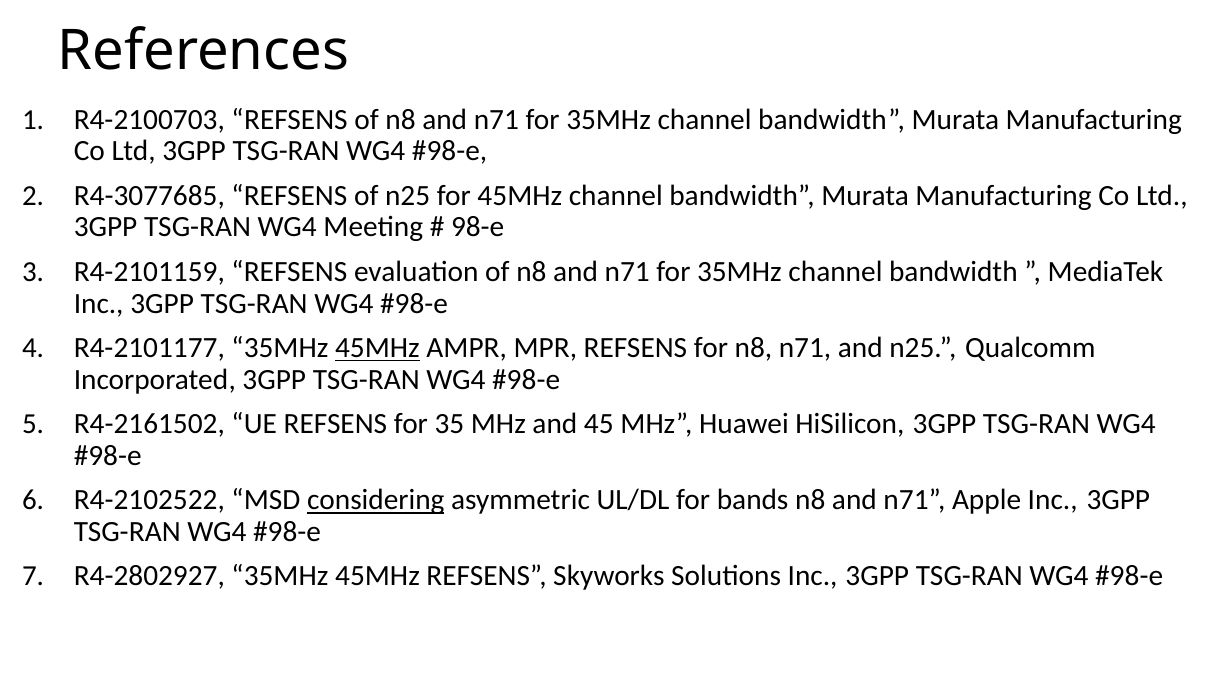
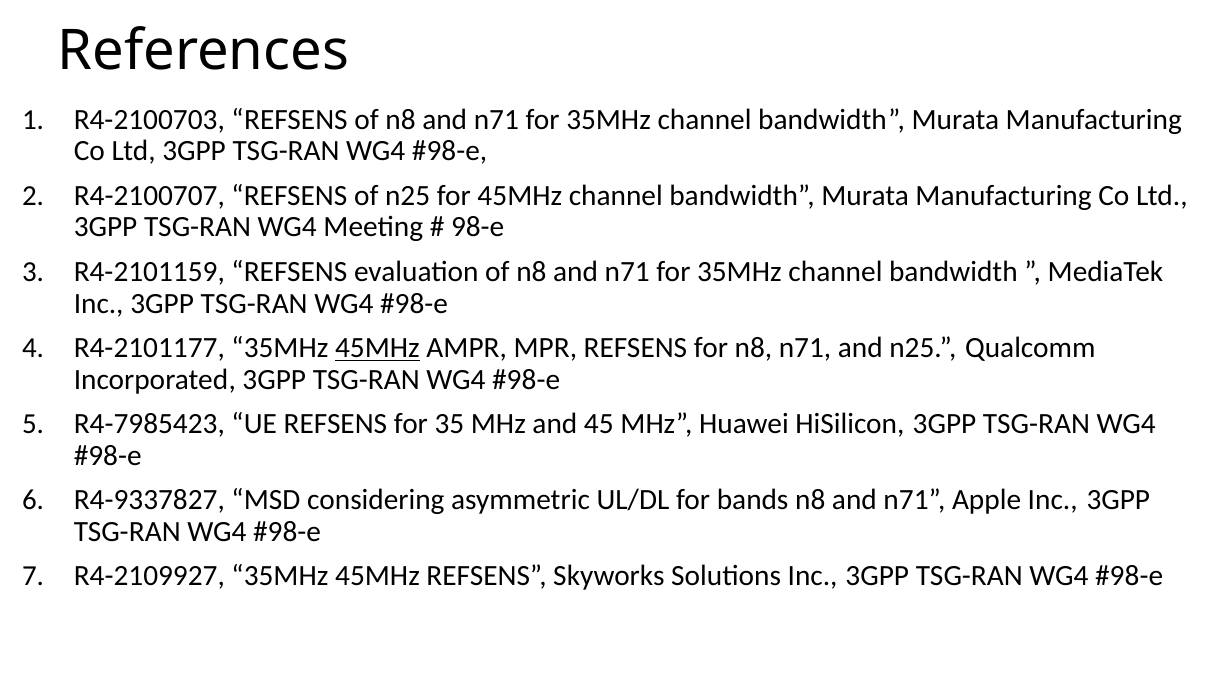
R4-3077685: R4-3077685 -> R4-2100707 (149, 196)
R4-2161502: R4-2161502 -> R4-7985423 (149, 424)
R4-2102522: R4-2102522 -> R4-9337827 (149, 500)
considering underline: present -> none (376, 500)
R4-2802927: R4-2802927 -> R4-2109927 (149, 576)
